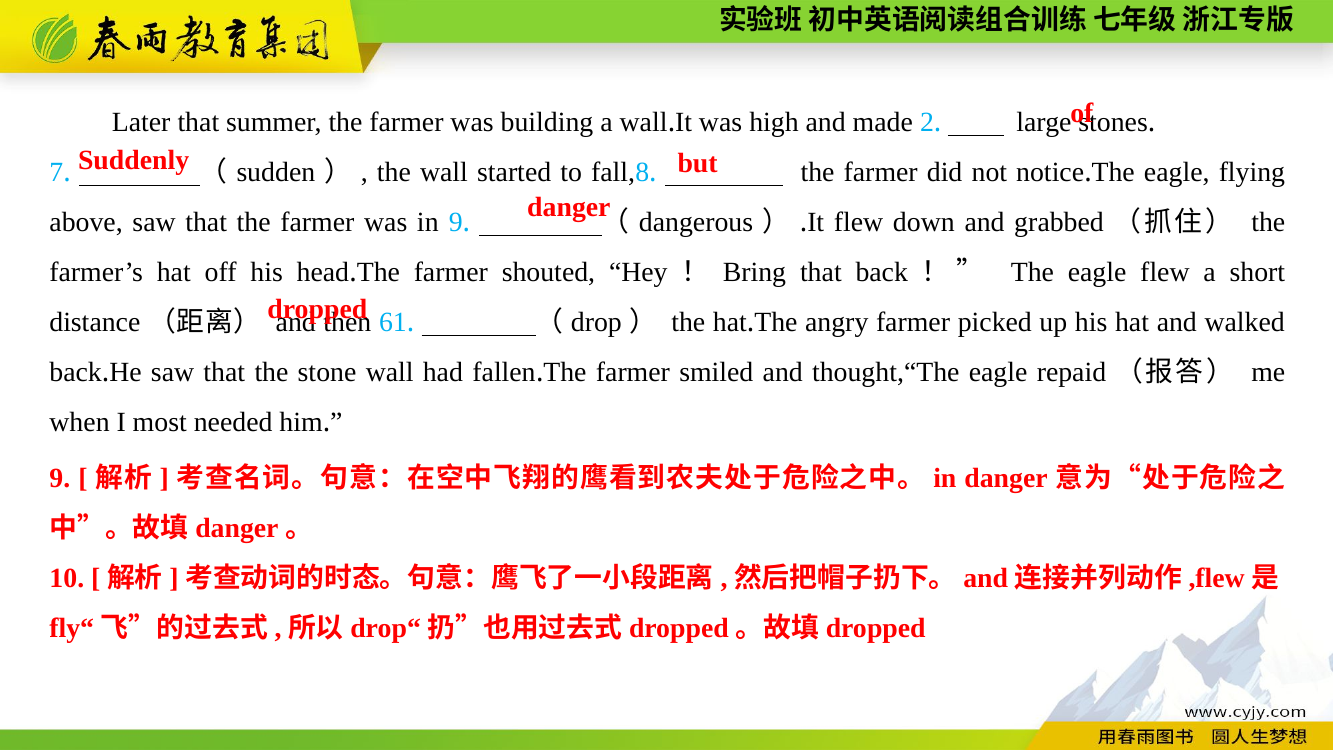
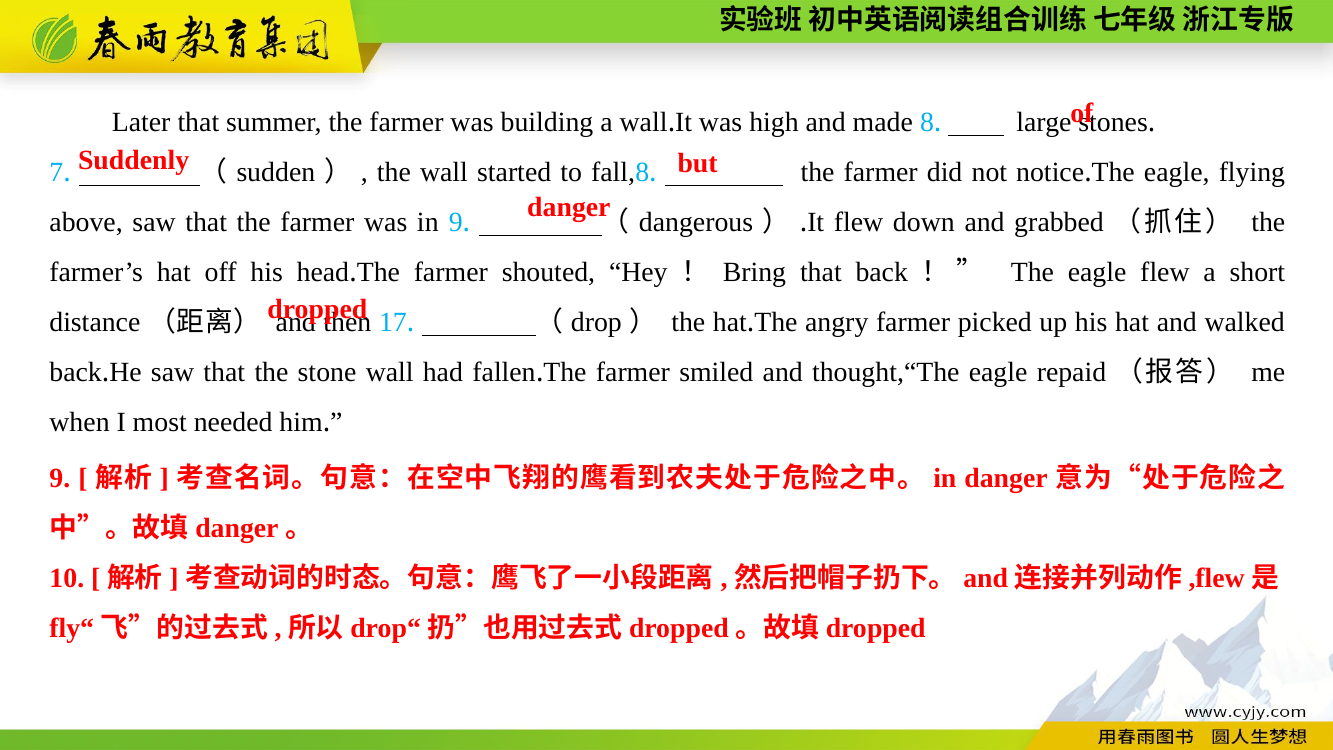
2: 2 -> 8 (927, 122)
61: 61 -> 17 (393, 322)
